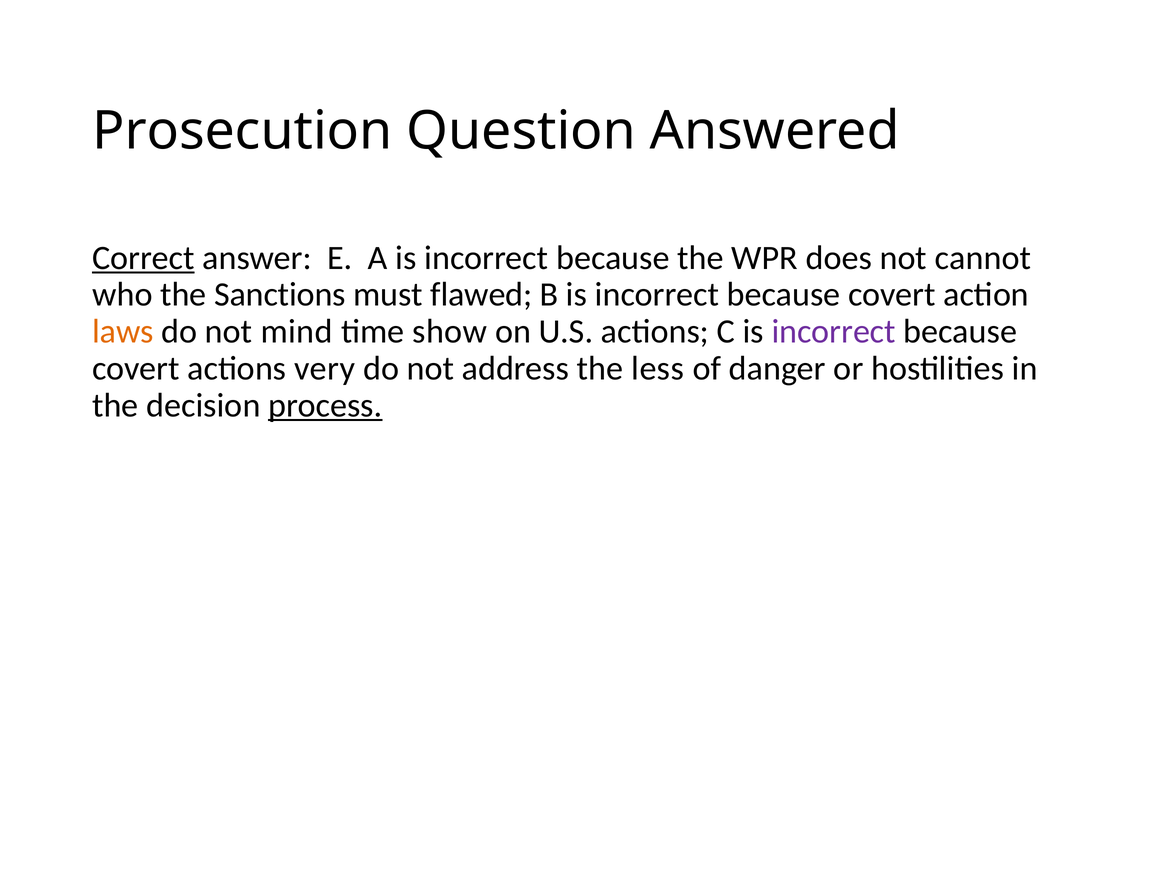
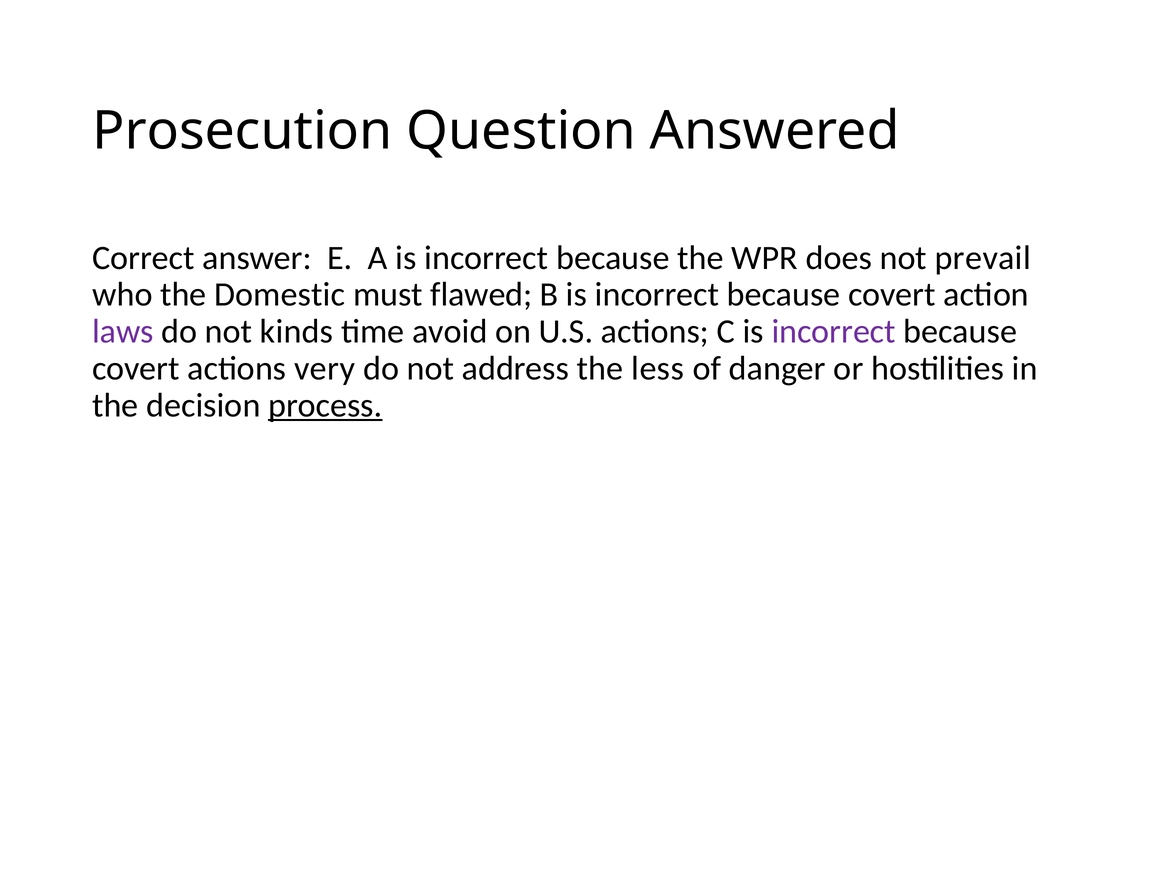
Correct underline: present -> none (143, 258)
cannot: cannot -> prevail (983, 258)
Sanctions: Sanctions -> Domestic (280, 295)
laws colour: orange -> purple (123, 332)
mind: mind -> kinds (297, 332)
show: show -> avoid (450, 332)
